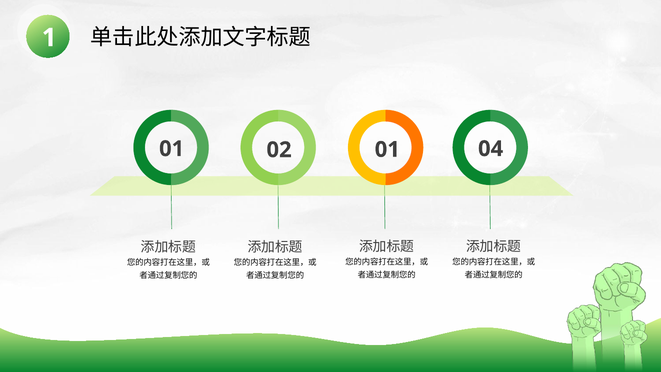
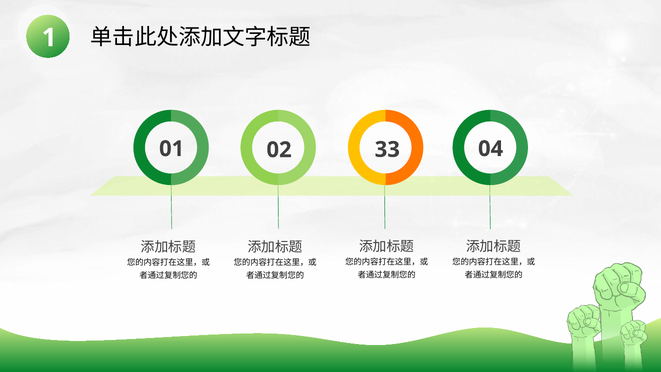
01 01: 01 -> 33 (387, 150)
